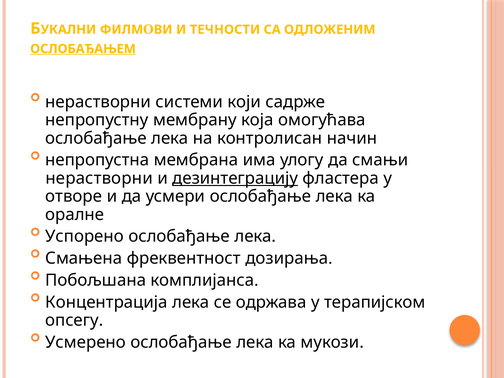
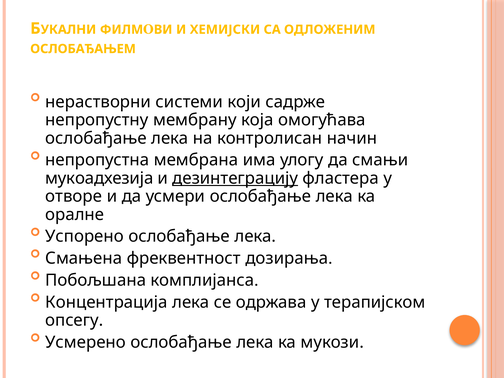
ТЕЧНОСТИ: ТЕЧНОСТИ -> ХЕМИЈСКИ (225, 30)
ОСЛОБАЂАЊЕМ underline: present -> none (83, 49)
нерастворни: нерастворни -> мукоадхезија (99, 178)
